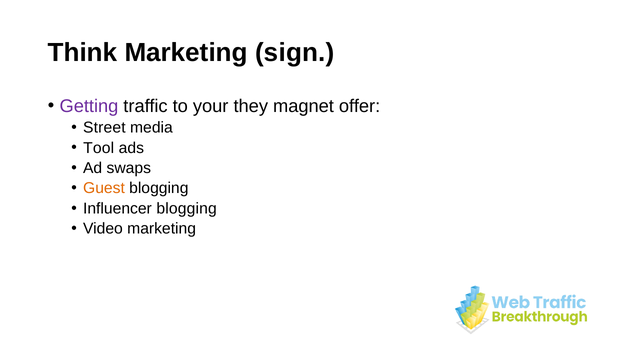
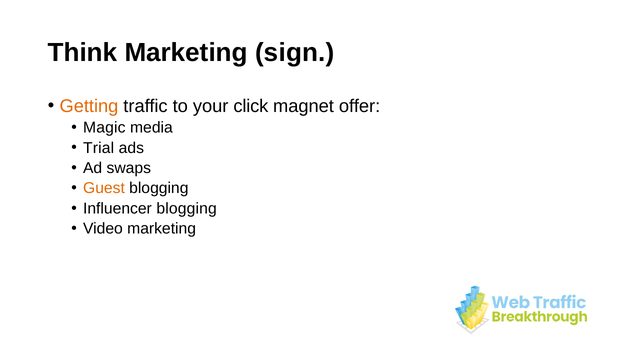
Getting colour: purple -> orange (89, 106)
they: they -> click (251, 106)
Street: Street -> Magic (104, 128)
Tool: Tool -> Trial (99, 148)
